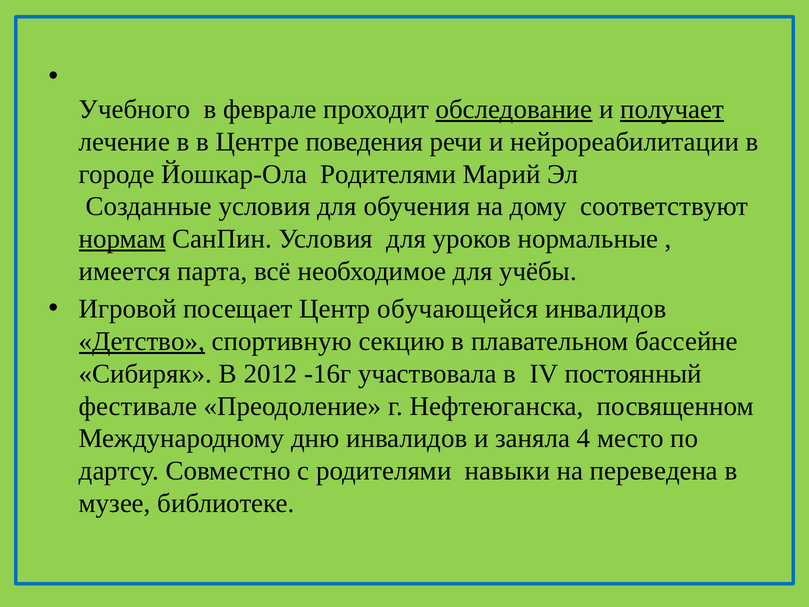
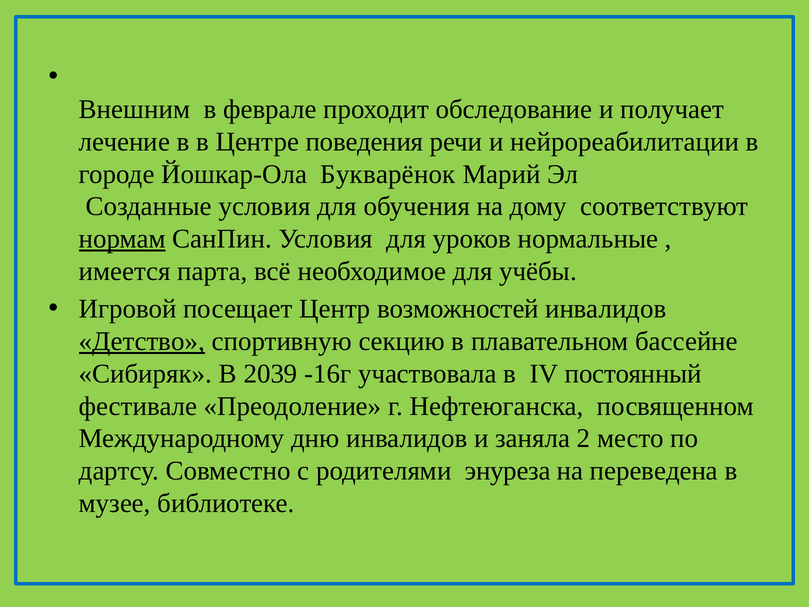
Учебного: Учебного -> Внешним (135, 109)
обследование underline: present -> none (514, 109)
получает underline: present -> none (672, 109)
Йошкар-Ола Родителями: Родителями -> Букварёнок (388, 174)
обучающейся: обучающейся -> возможностей (458, 309)
2012: 2012 -> 2039 (271, 374)
4: 4 -> 2 (584, 438)
навыки: навыки -> энуреза (508, 471)
